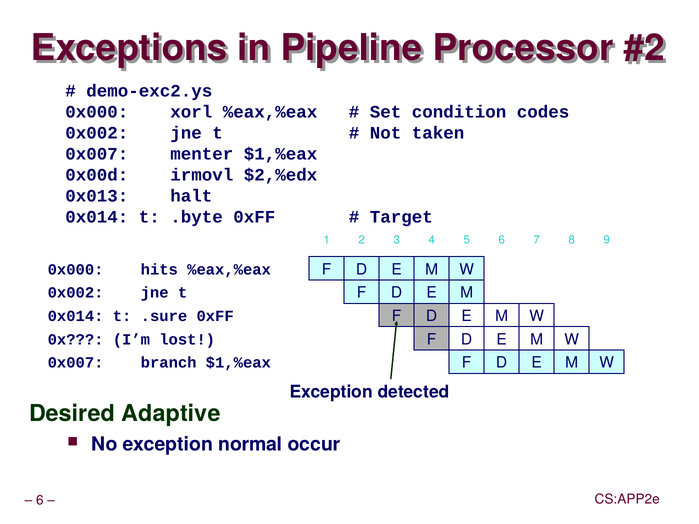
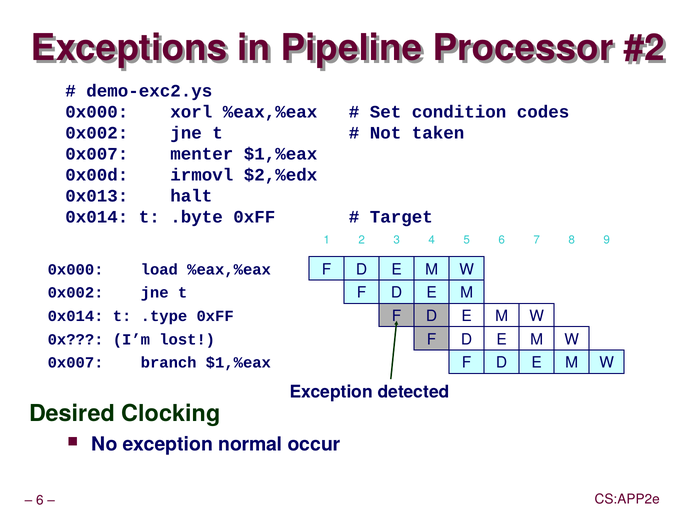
hits: hits -> load (159, 269)
.sure: .sure -> .type (164, 316)
Adaptive: Adaptive -> Clocking (171, 414)
